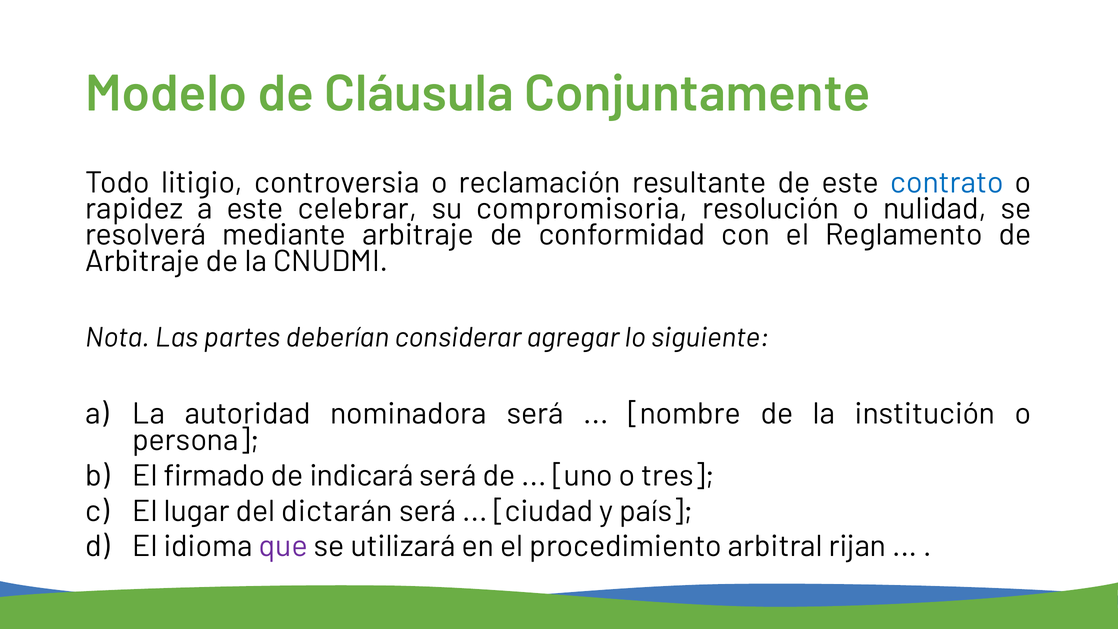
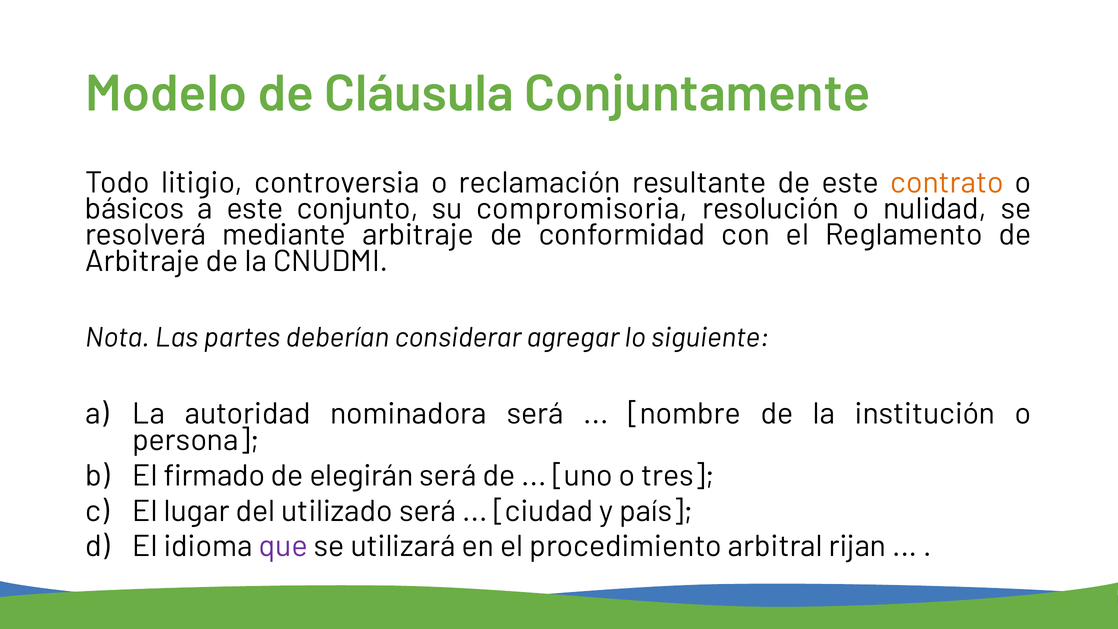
contrato colour: blue -> orange (947, 183)
rapidez: rapidez -> básicos (135, 209)
celebrar: celebrar -> conjunto (358, 209)
indicará: indicará -> elegirán (361, 475)
dictarán: dictarán -> utilizado (337, 511)
